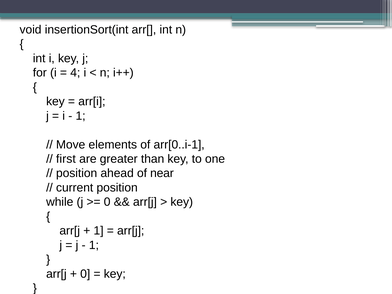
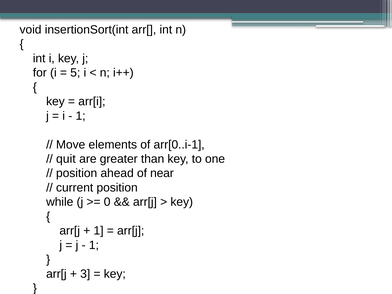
4: 4 -> 5 (75, 73)
first: first -> quit (66, 159)
0: 0 -> 3 (85, 274)
